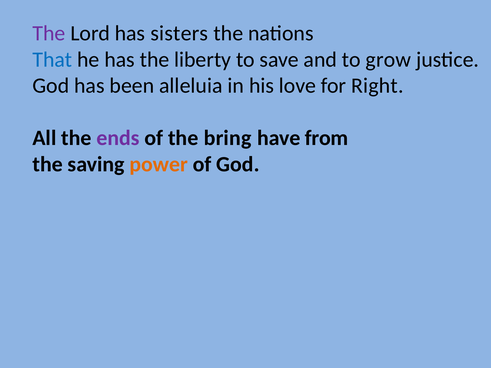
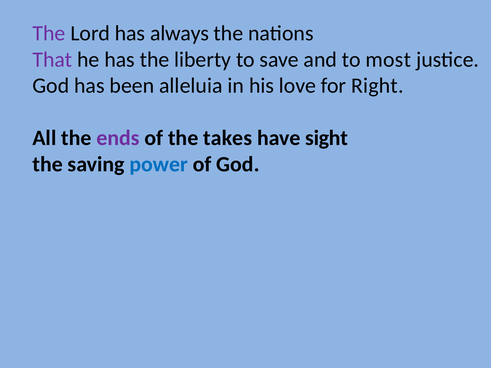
sisters: sisters -> always (180, 33)
That colour: blue -> purple (52, 60)
grow: grow -> most (388, 60)
bring: bring -> takes (228, 138)
from: from -> sight (327, 138)
power colour: orange -> blue (159, 164)
